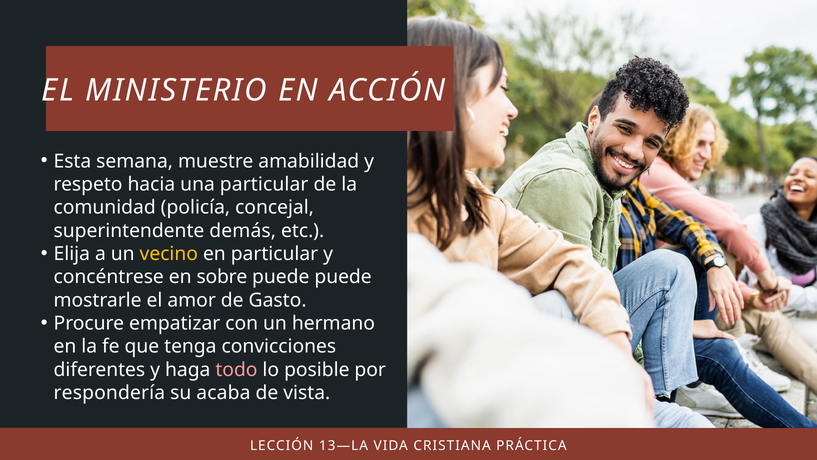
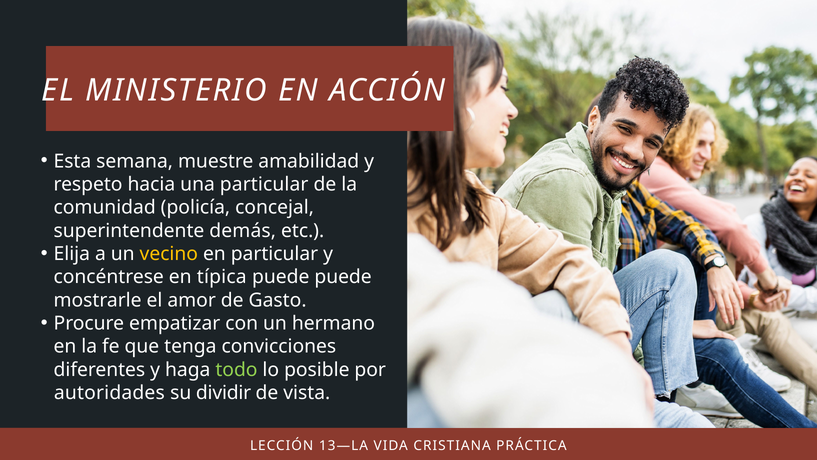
sobre: sobre -> típica (222, 277)
todo colour: pink -> light green (236, 369)
respondería: respondería -> autoridades (109, 392)
acaba: acaba -> dividir (224, 392)
